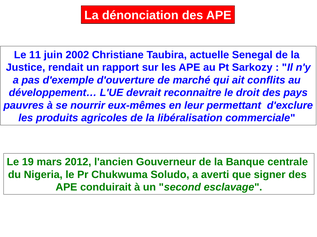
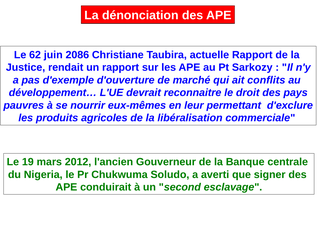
11: 11 -> 62 (35, 55)
2002: 2002 -> 2086 (77, 55)
actuelle Senegal: Senegal -> Rapport (252, 55)
